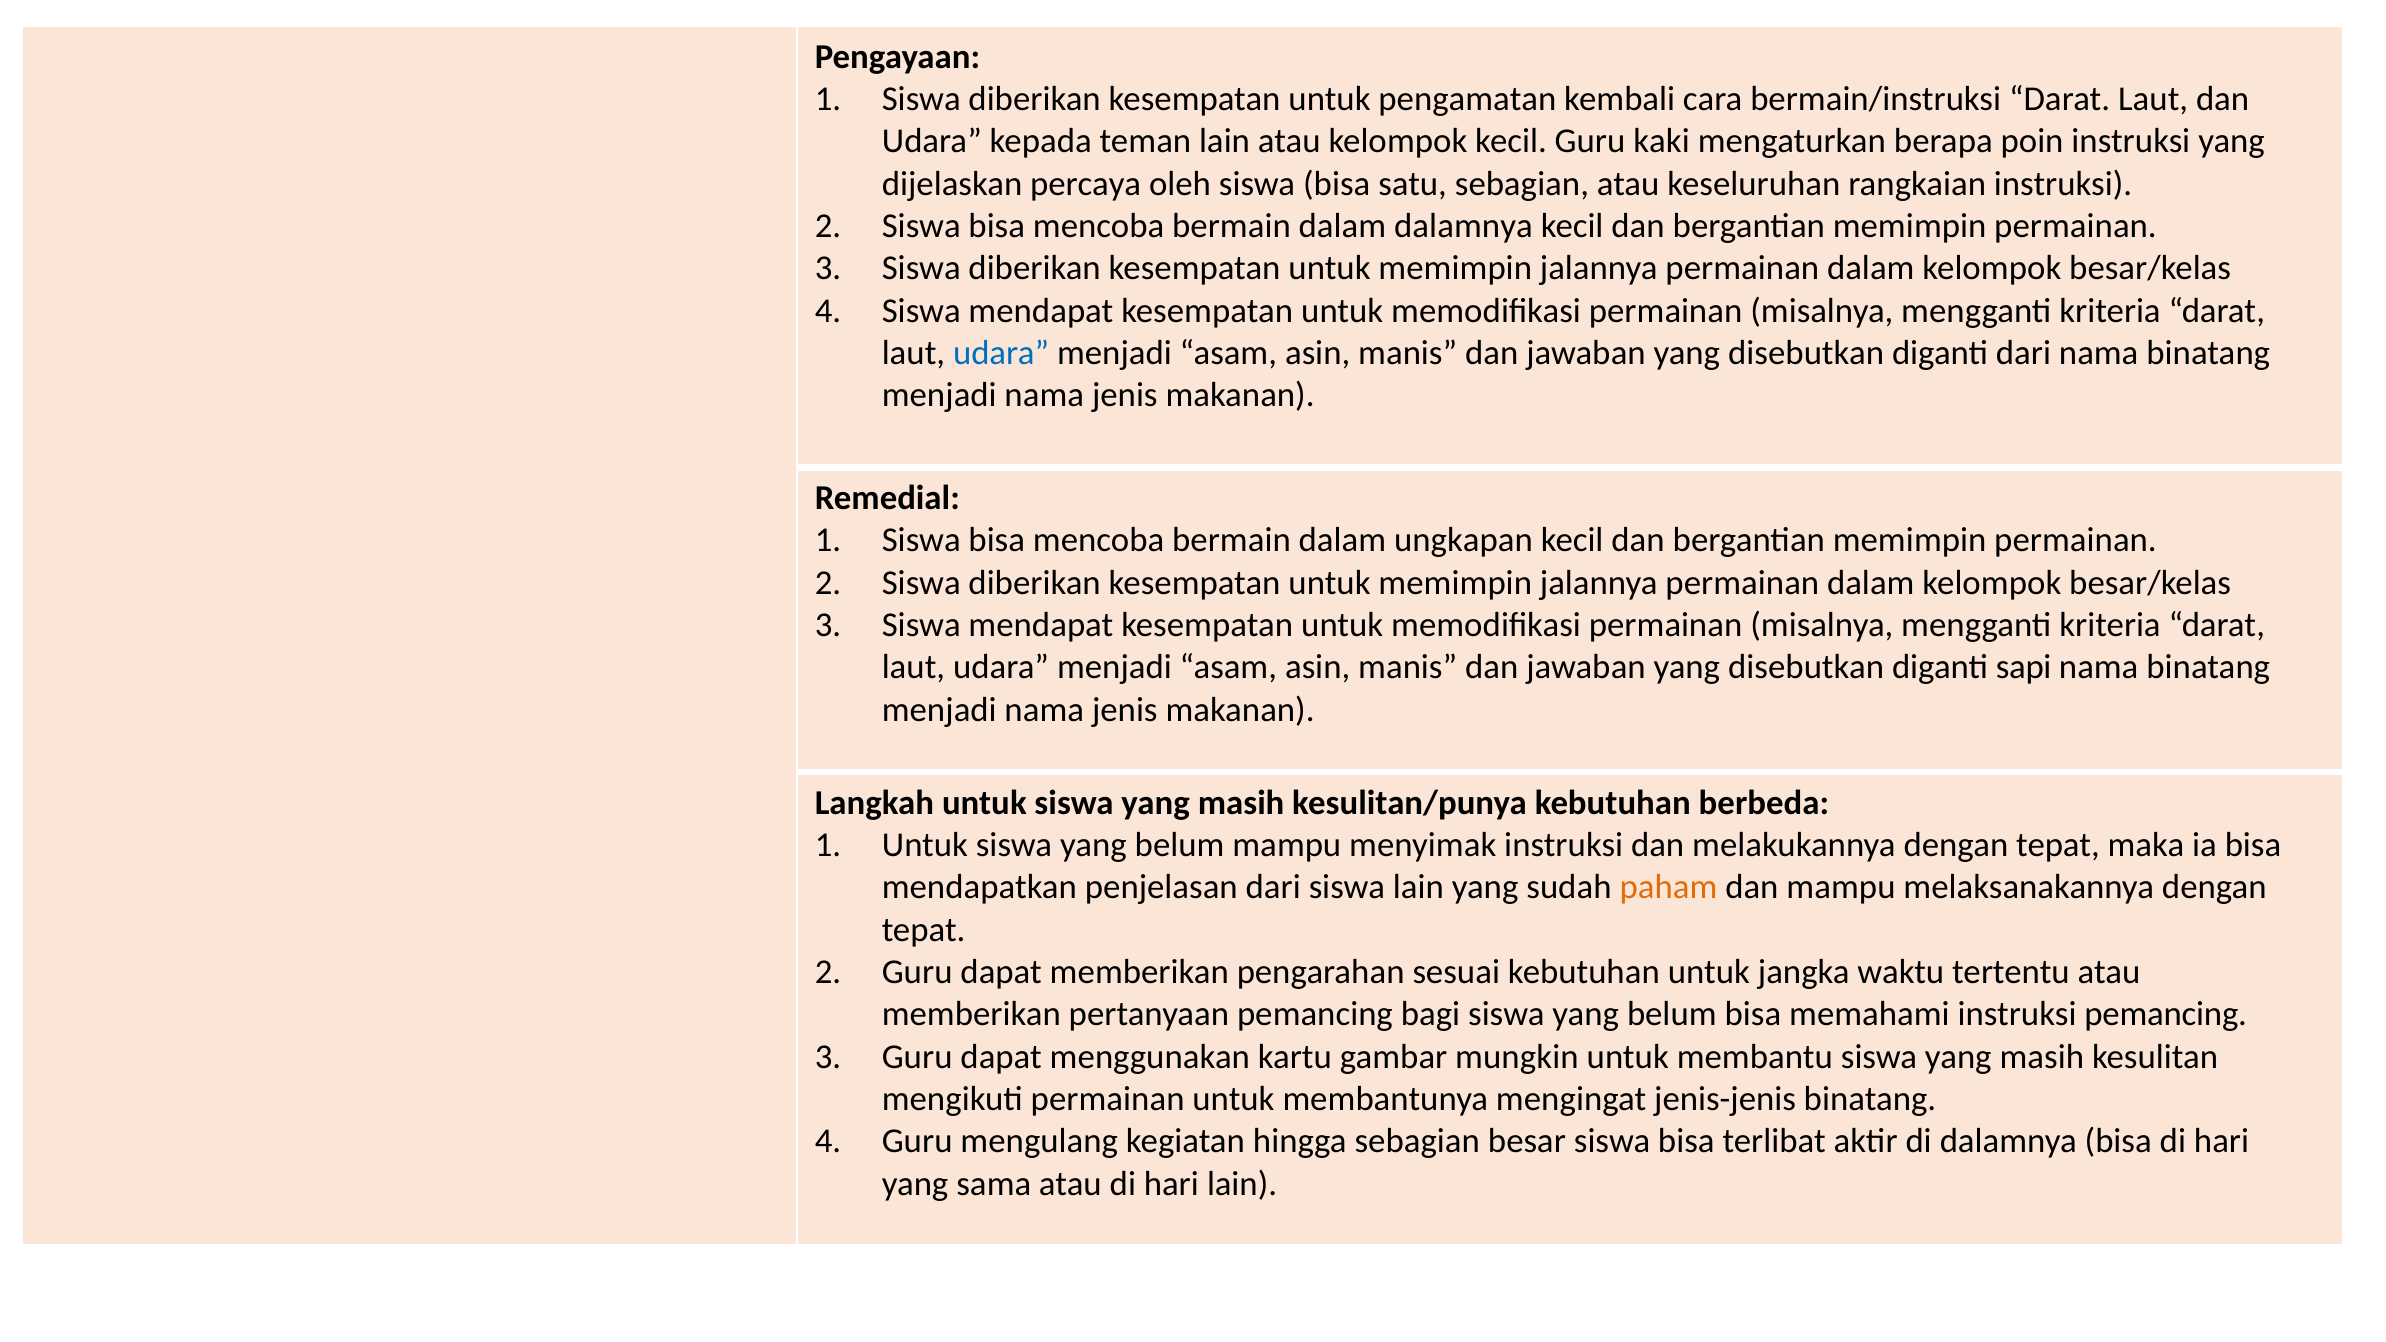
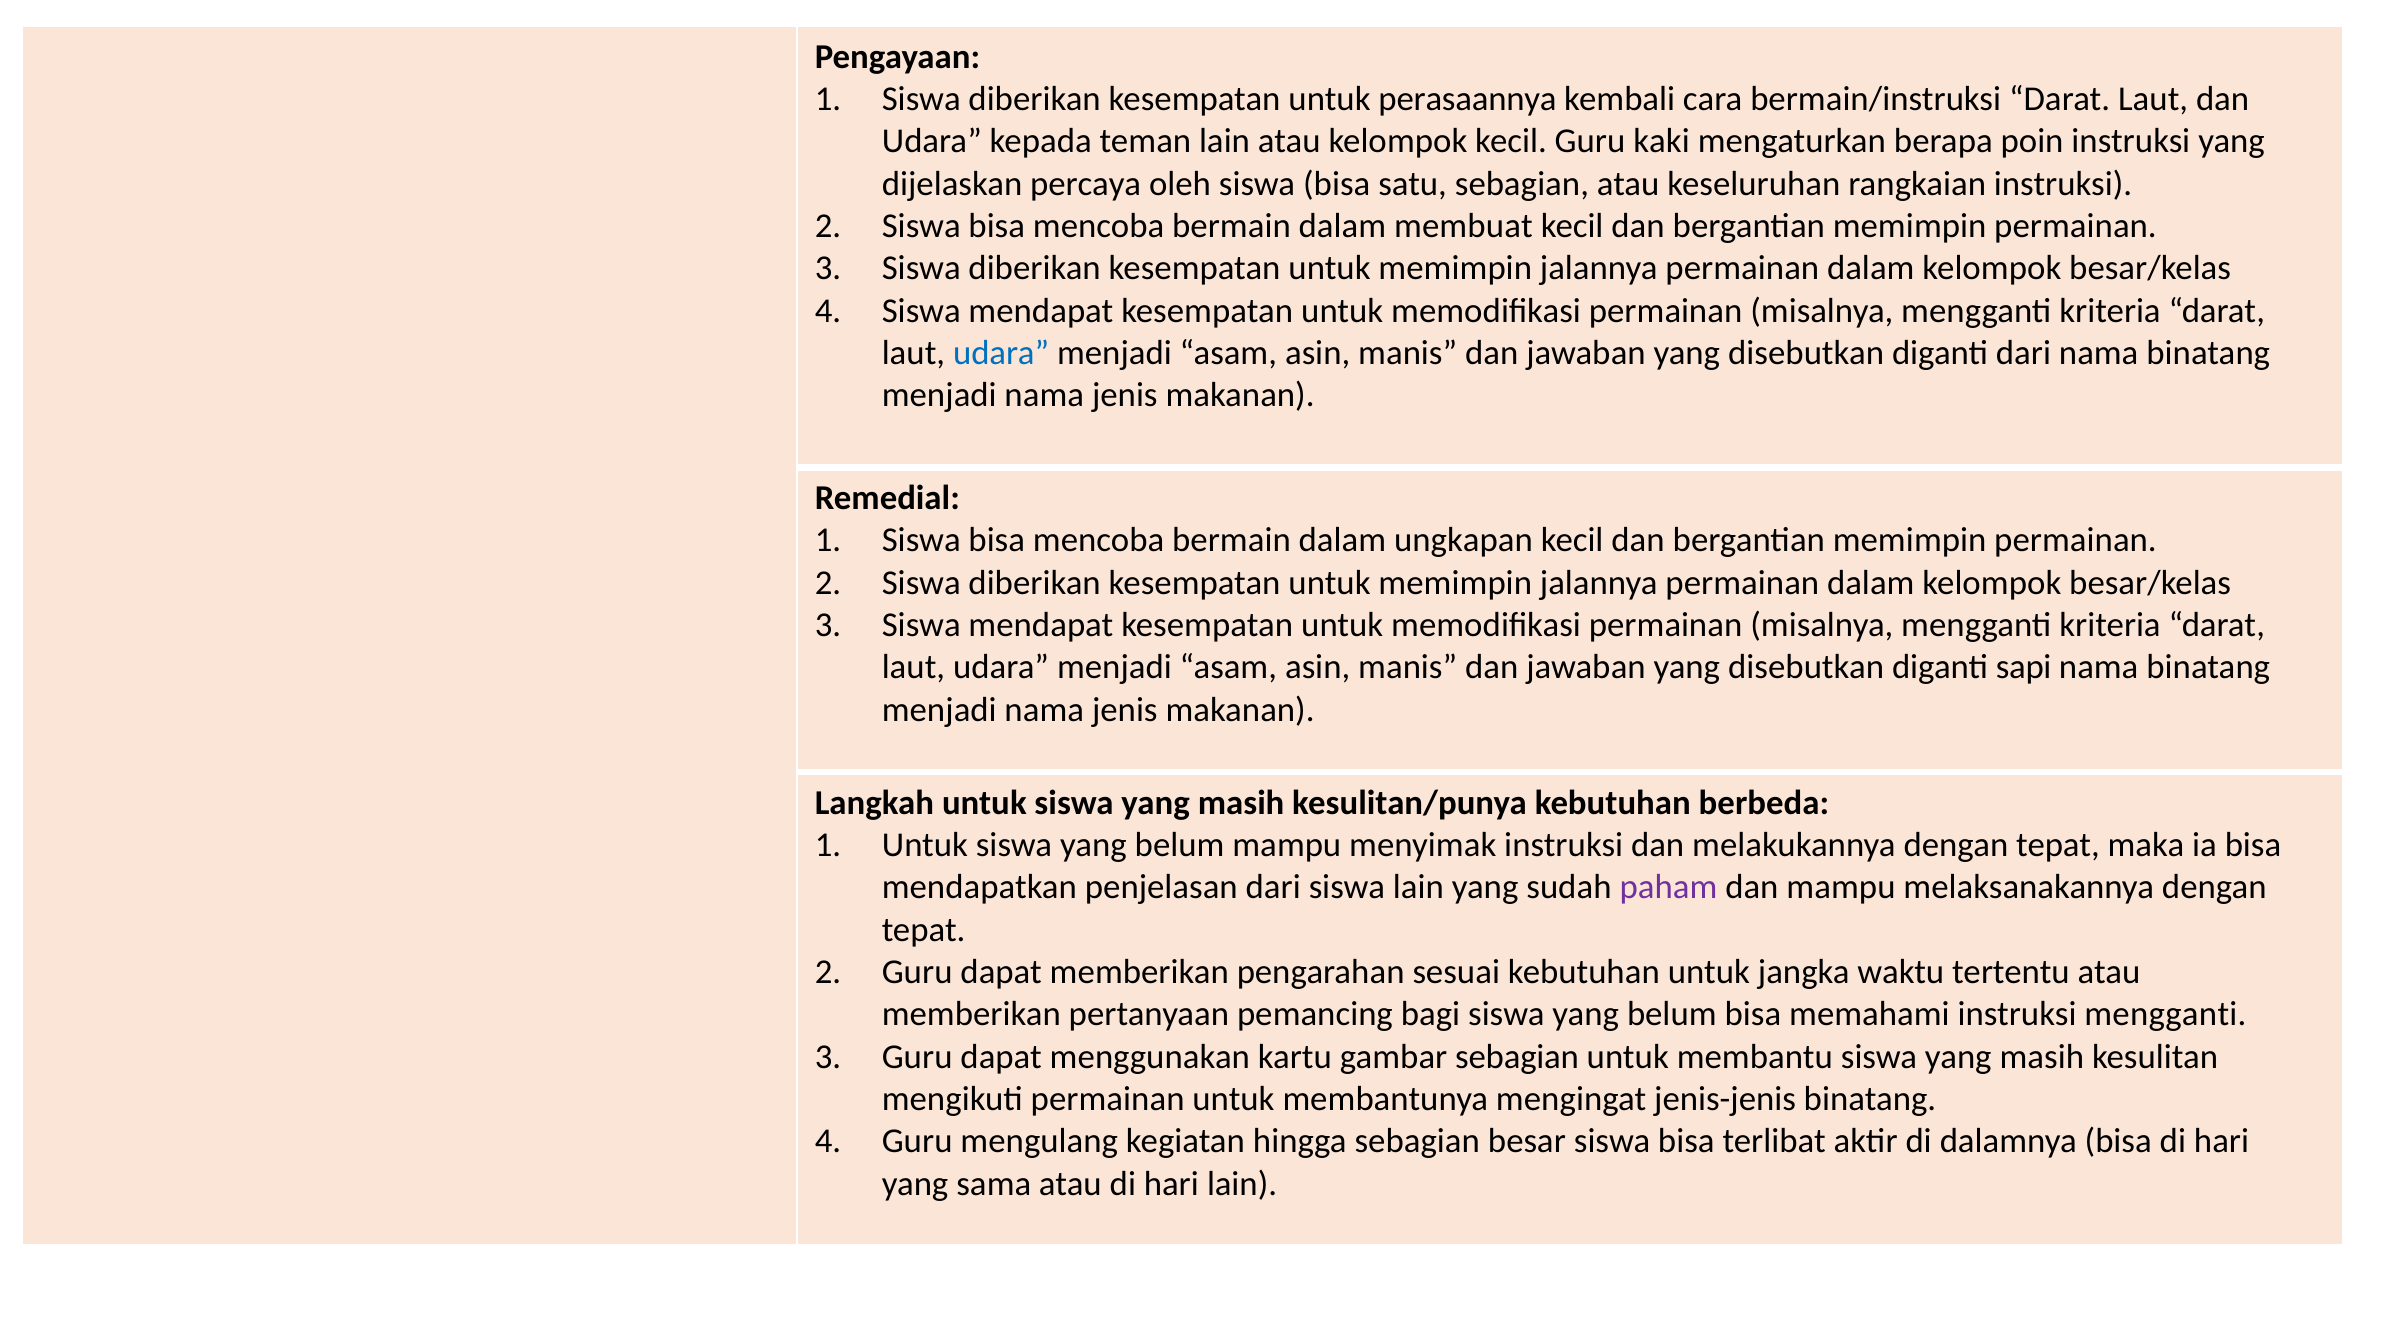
pengamatan: pengamatan -> perasaannya (1468, 99)
dalam dalamnya: dalamnya -> membuat (1463, 226)
paham colour: orange -> purple (1668, 887)
instruksi pemancing: pemancing -> mengganti (2165, 1014)
gambar mungkin: mungkin -> sebagian (1517, 1057)
